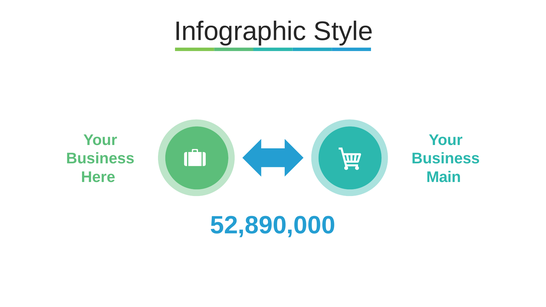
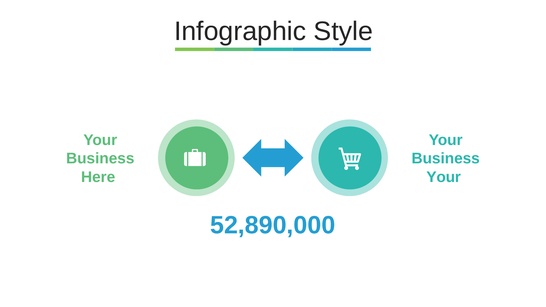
Main: Main -> Your (444, 177)
